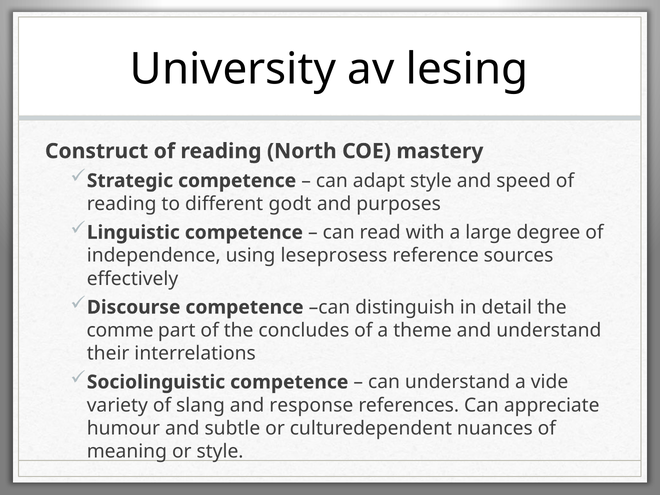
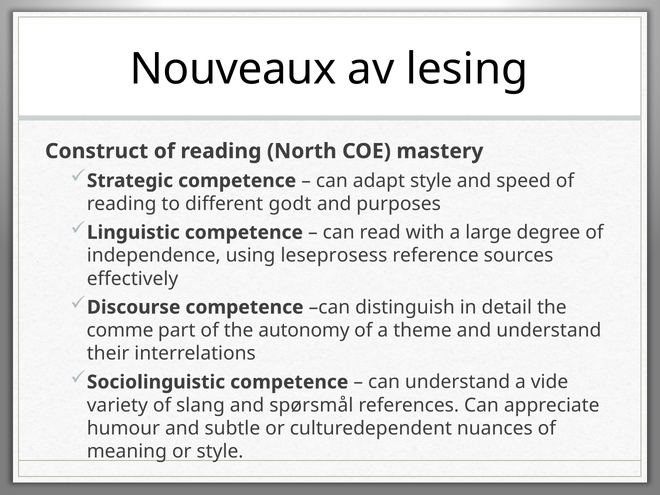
University: University -> Nouveaux (233, 69)
concludes: concludes -> autonomy (304, 330)
response: response -> spørsmål (311, 405)
